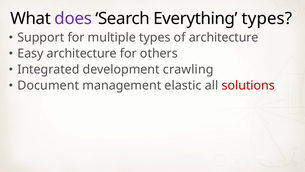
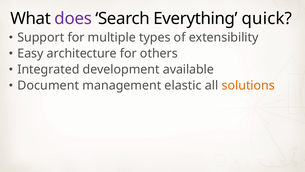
Everything types: types -> quick (267, 18)
of architecture: architecture -> extensibility (224, 37)
crawling: crawling -> available (188, 69)
solutions colour: red -> orange (248, 85)
